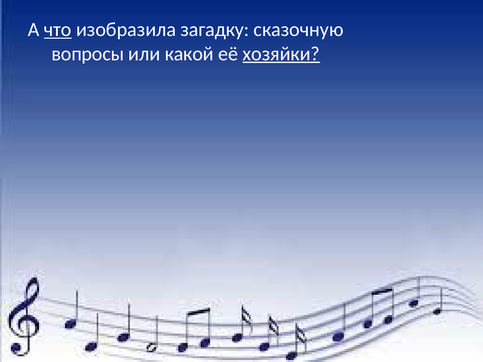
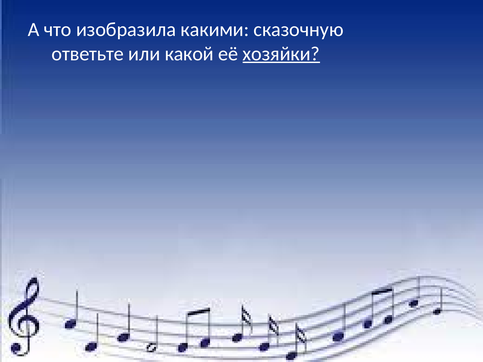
что underline: present -> none (58, 30)
загадку: загадку -> какими (215, 30)
вопросы: вопросы -> ответьте (88, 54)
